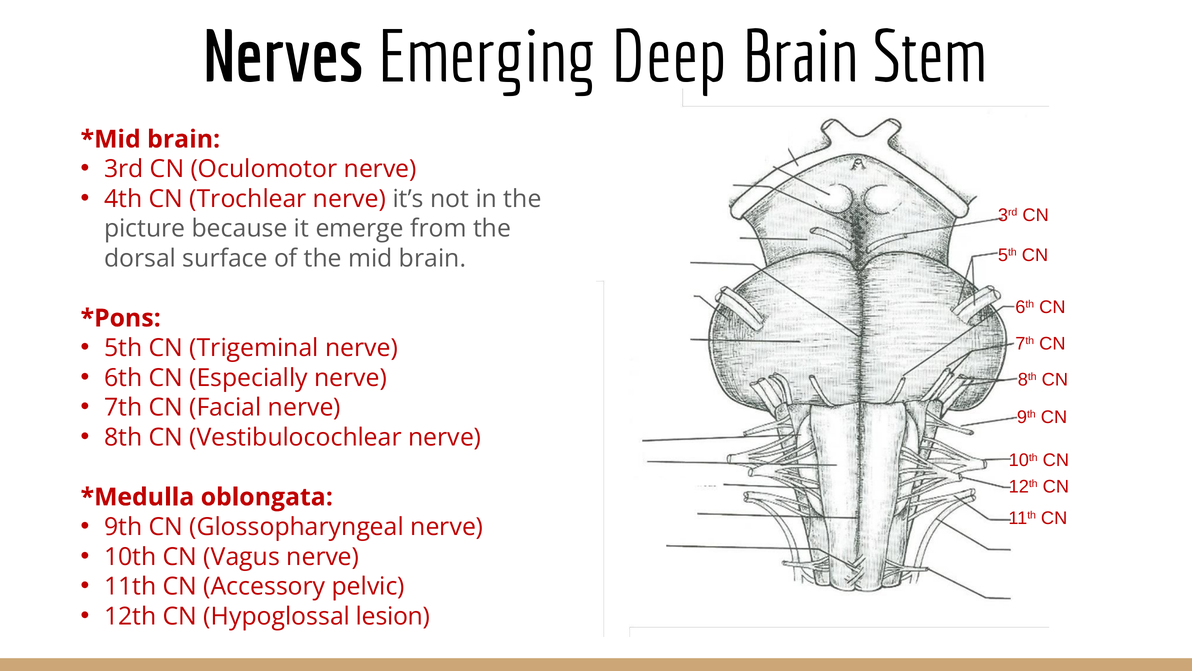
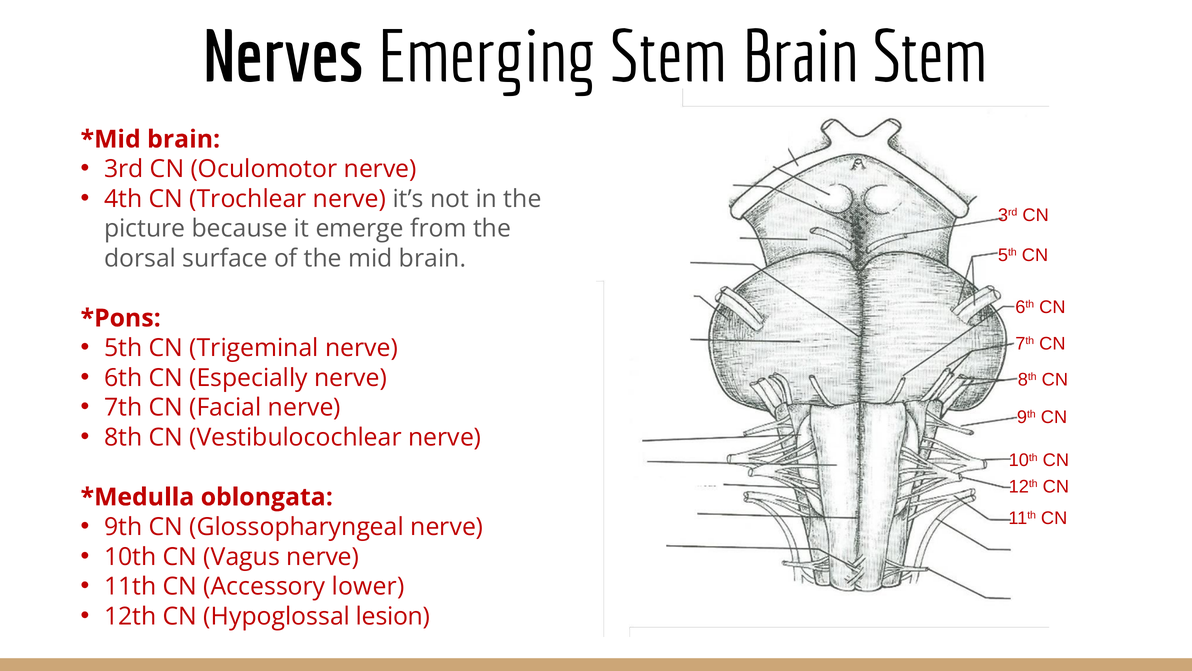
Emerging Deep: Deep -> Stem (669, 58)
pelvic: pelvic -> lower (368, 586)
